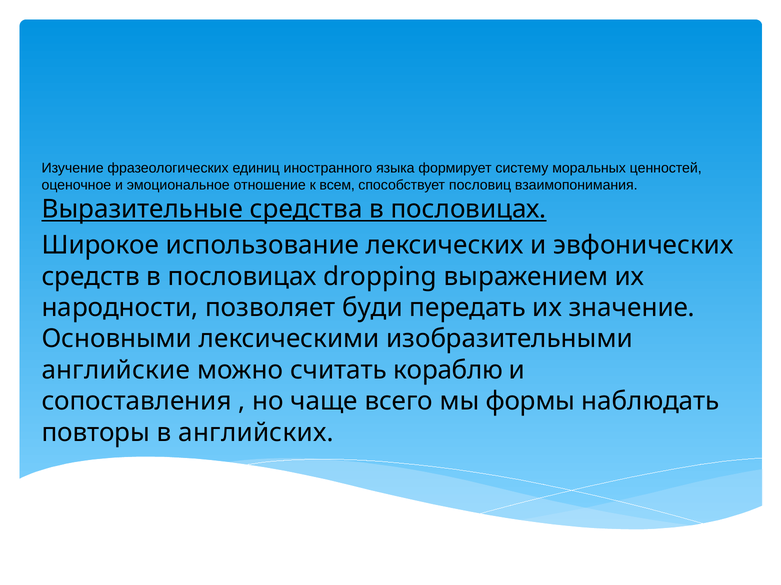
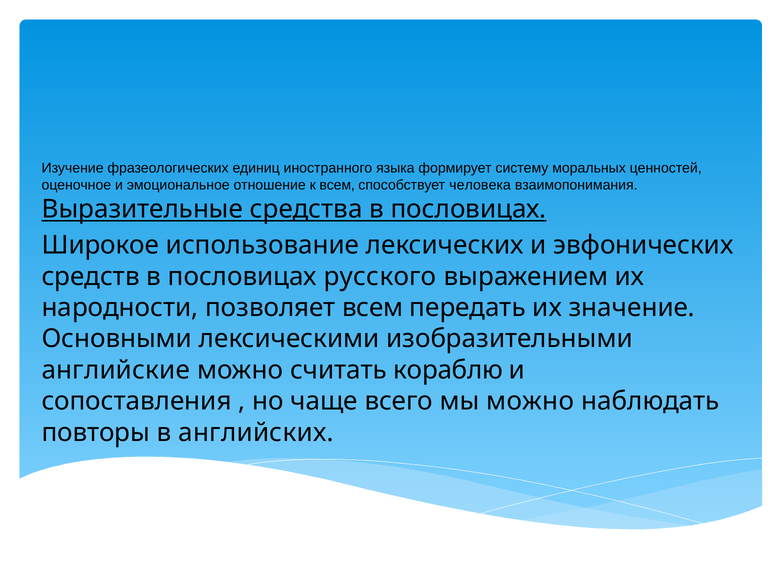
пословиц: пословиц -> человека (480, 185)
dropping: dropping -> русского (380, 277)
позволяет буди: буди -> всем (373, 308)
мы формы: формы -> можно (530, 402)
